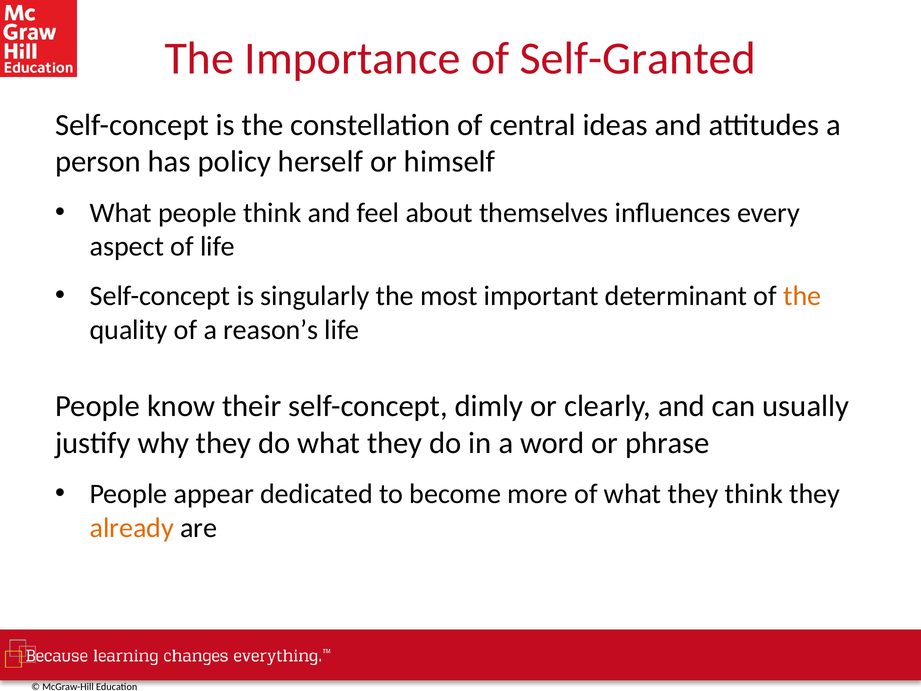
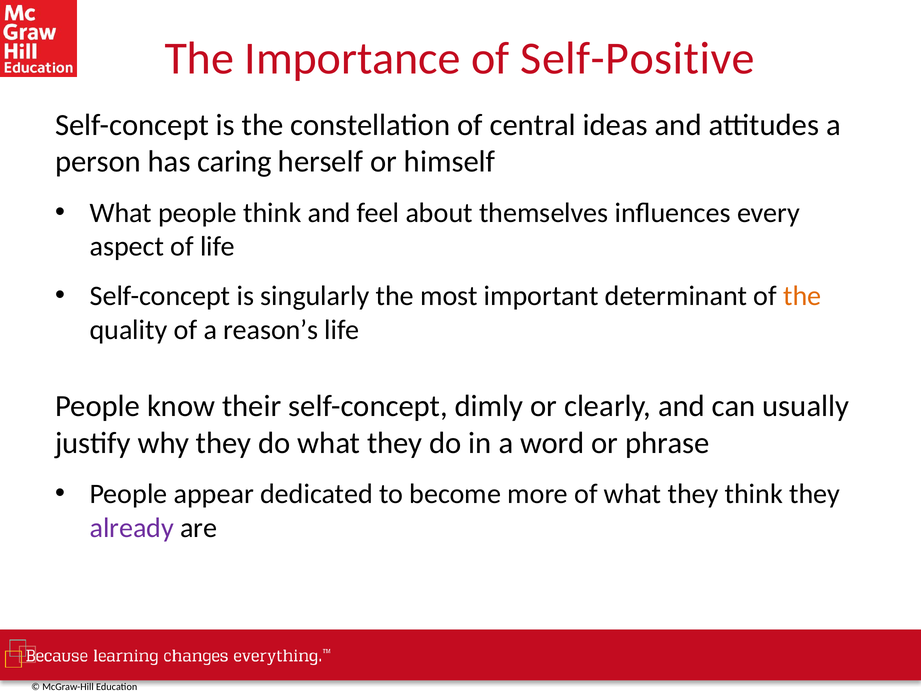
Self-Granted: Self-Granted -> Self-Positive (638, 58)
policy: policy -> caring (234, 162)
already colour: orange -> purple (132, 528)
